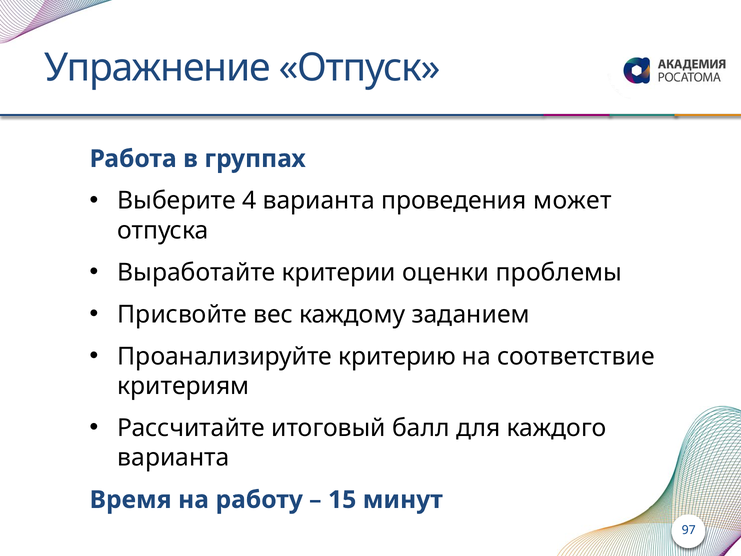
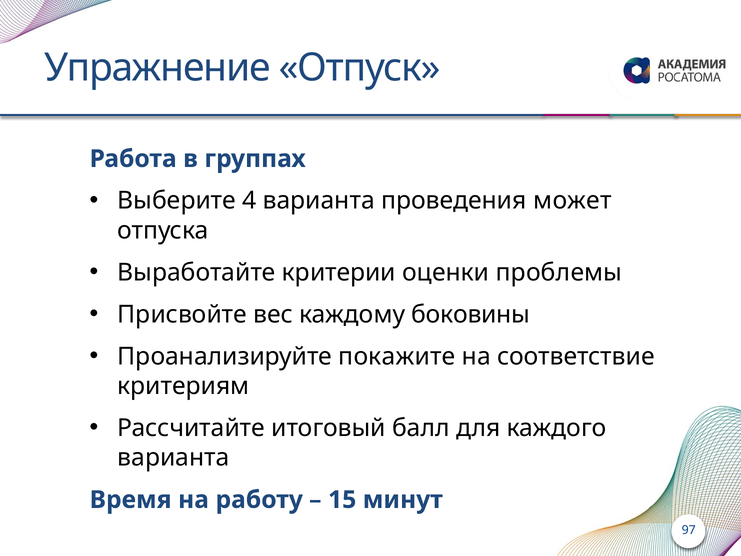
заданием: заданием -> боковины (471, 314)
критерию: критерию -> покажите (397, 356)
